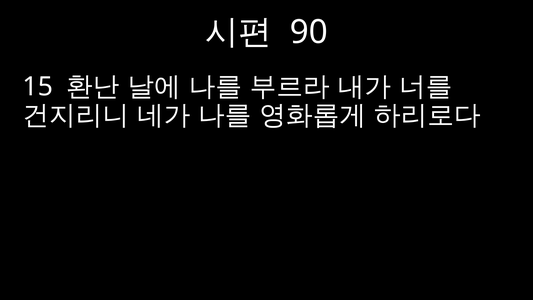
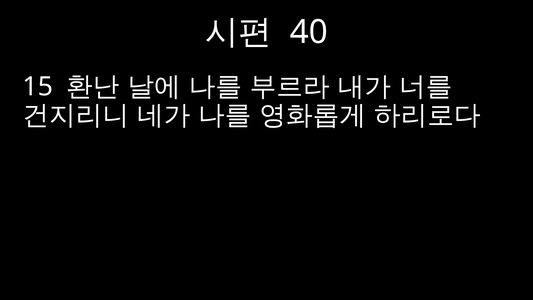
90: 90 -> 40 (309, 32)
